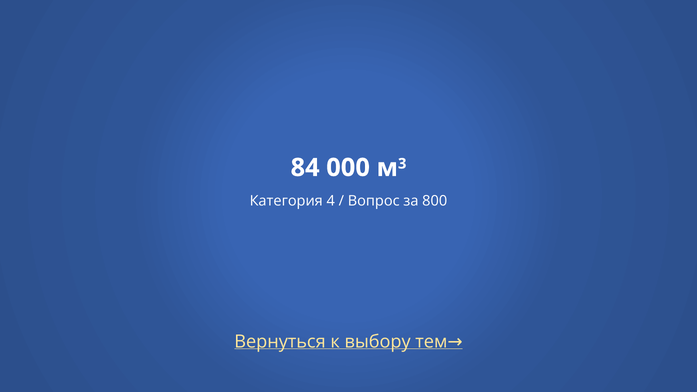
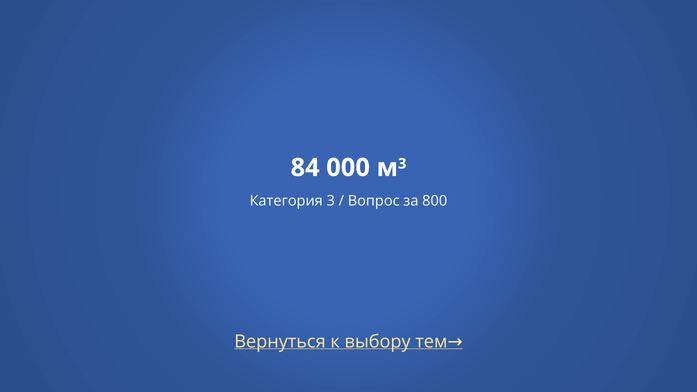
4: 4 -> 3 (331, 201)
